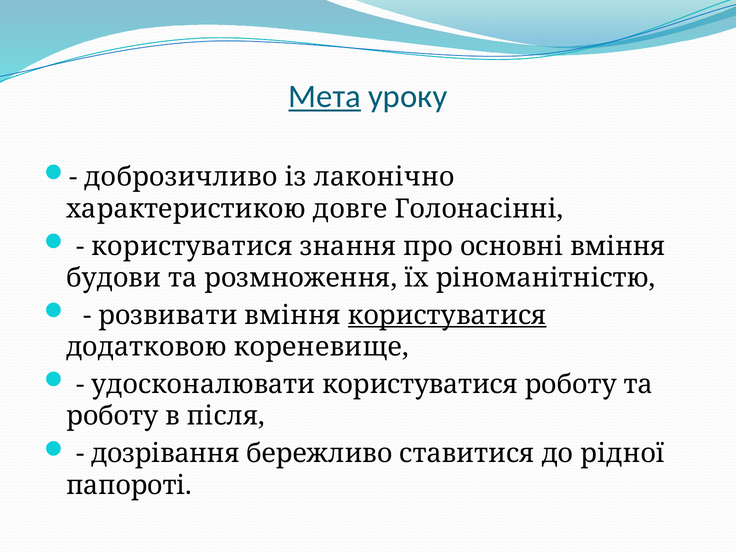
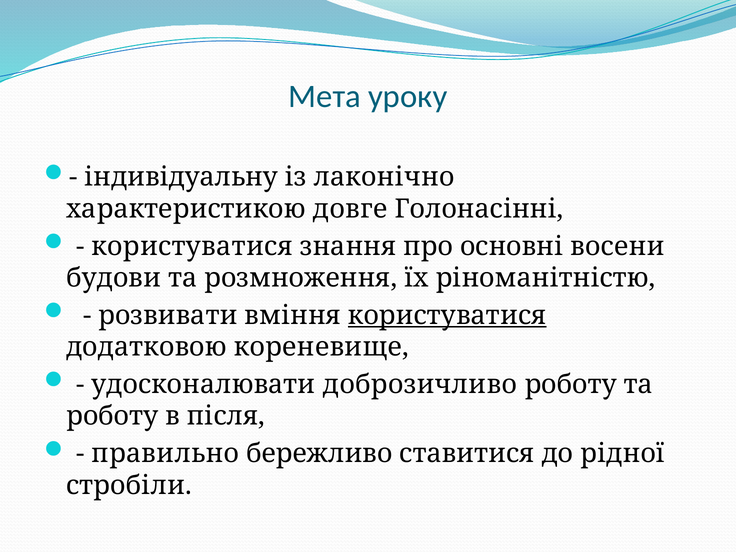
Мета underline: present -> none (325, 96)
доброзичливо: доброзичливо -> індивідуальну (181, 177)
основні вміння: вміння -> восени (617, 246)
удосконалювати користуватися: користуватися -> доброзичливо (420, 384)
дозрівання: дозрівання -> правильно (165, 453)
папороті: папороті -> стробіли (129, 485)
